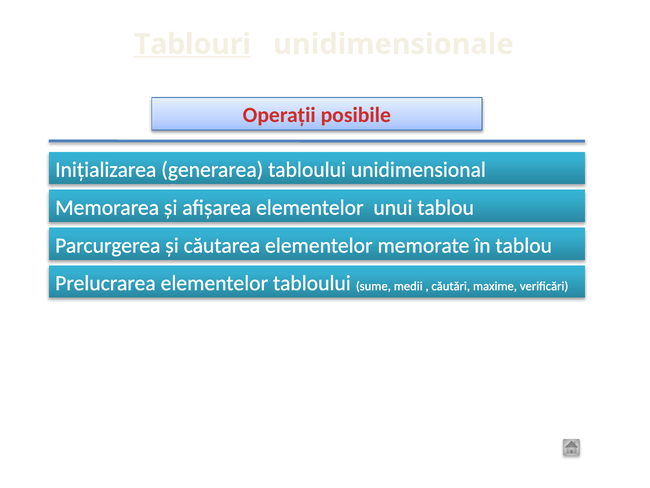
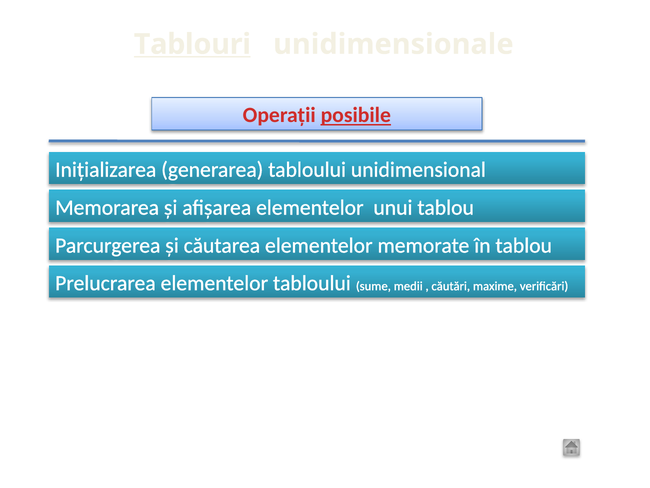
posibile underline: none -> present (356, 115)
